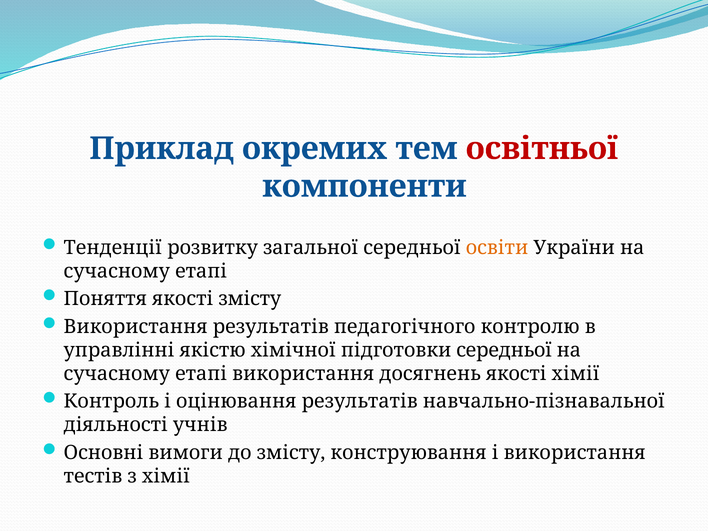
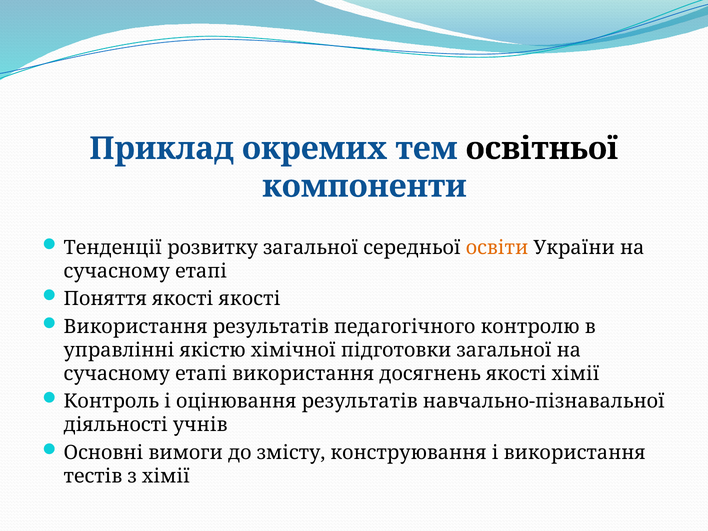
освітньої colour: red -> black (542, 149)
якості змісту: змісту -> якості (250, 299)
підготовки середньої: середньої -> загальної (504, 350)
